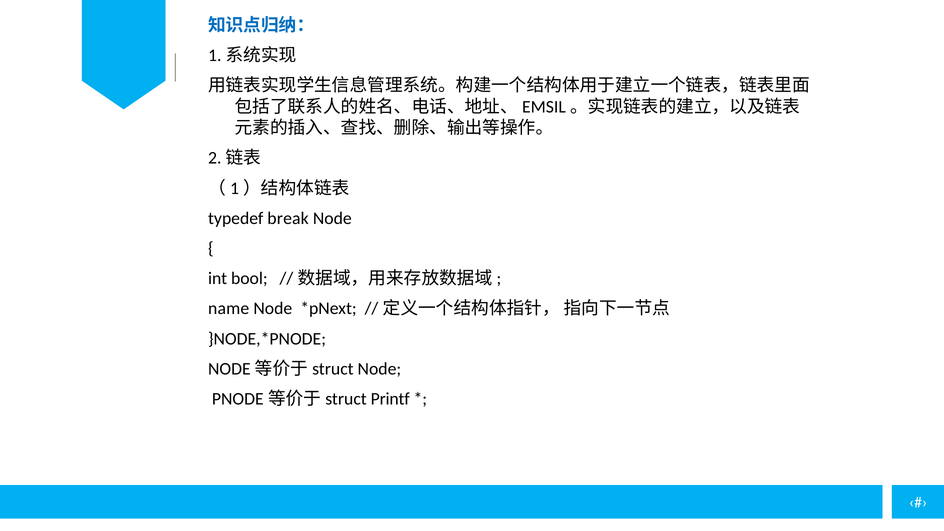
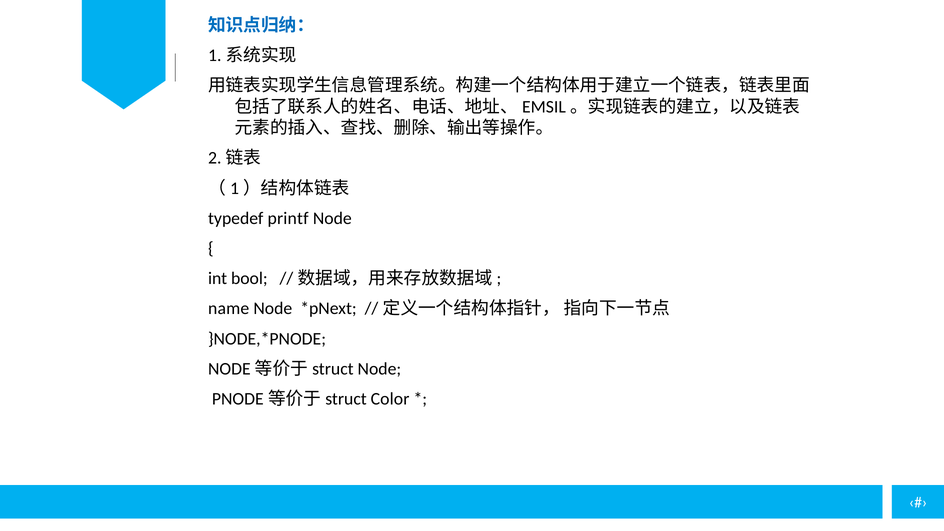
break: break -> printf (288, 218)
Printf: Printf -> Color (390, 399)
